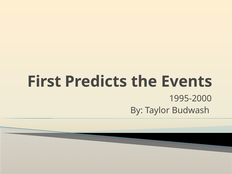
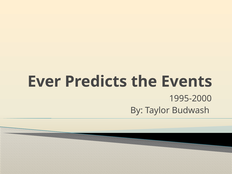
First: First -> Ever (44, 82)
